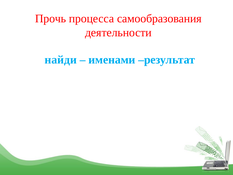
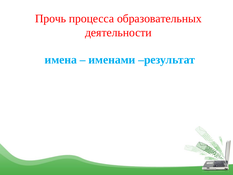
самообразования: самообразования -> образовательных (159, 18)
найди: найди -> имена (61, 60)
